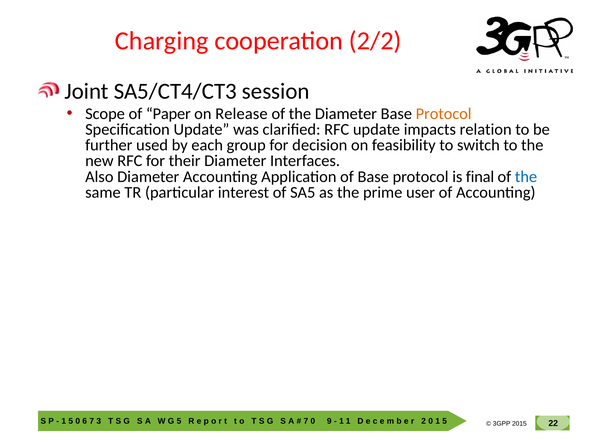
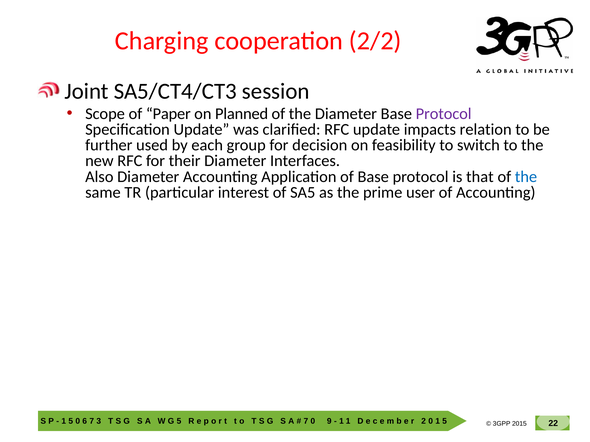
Release: Release -> Planned (242, 114)
Protocol colour: orange -> purple (444, 114)
final: final -> that (480, 177)
